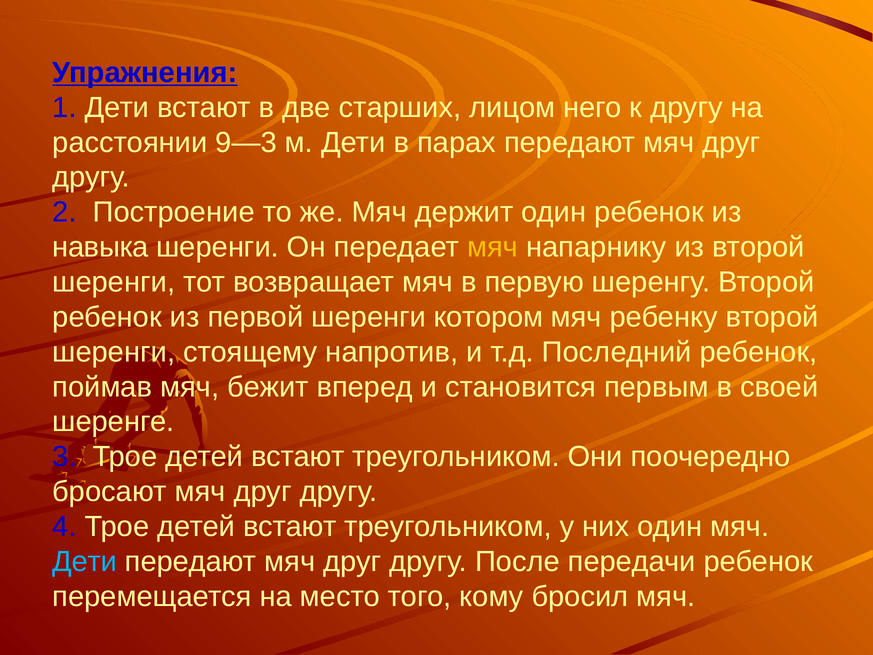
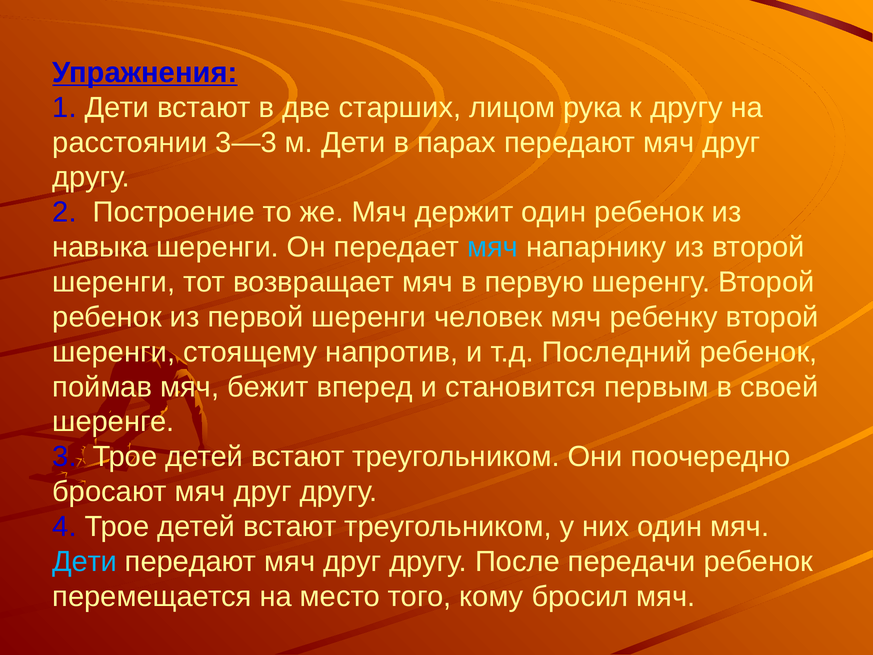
него: него -> рука (592, 107)
9—3: 9—3 -> 3—3 (246, 142)
мяч colour: yellow -> light blue (493, 247)
котором: котором -> человек (488, 317)
